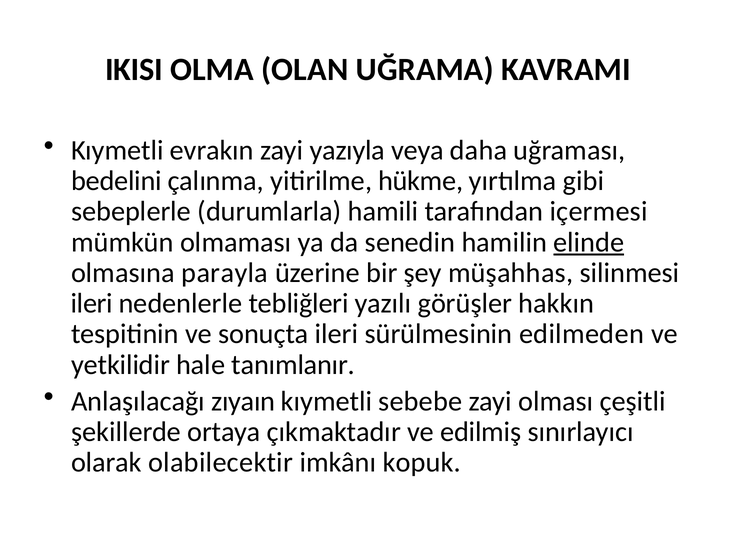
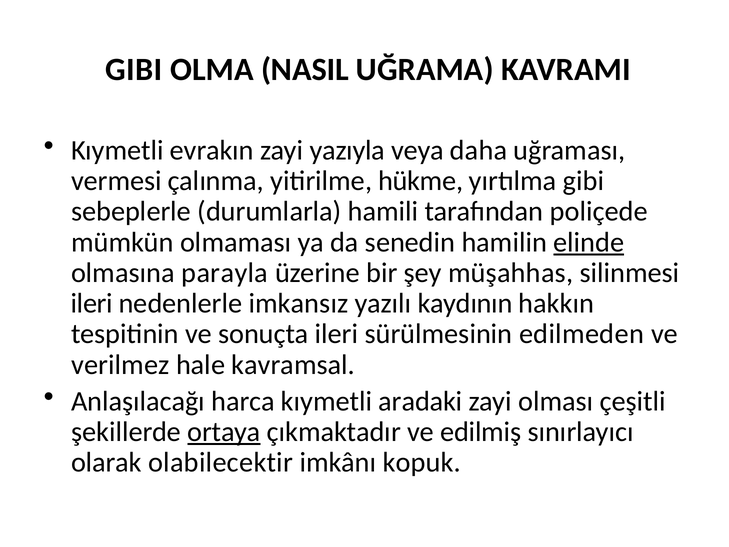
IKISI: IKISI -> GIBI (134, 70)
OLAN: OLAN -> NASIL (305, 70)
bedelini: bedelini -> vermesi (116, 181)
içermesi: içermesi -> poliçede (599, 211)
tebliğleri: tebliğleri -> imkansız (299, 303)
görüşler: görüşler -> kaydının (465, 303)
yetkilidir: yetkilidir -> verilmez (120, 365)
tanımlanır: tanımlanır -> kavramsal (293, 365)
zıyaın: zıyaın -> harca (243, 401)
sebebe: sebebe -> aradaki (420, 401)
ortaya underline: none -> present (224, 432)
